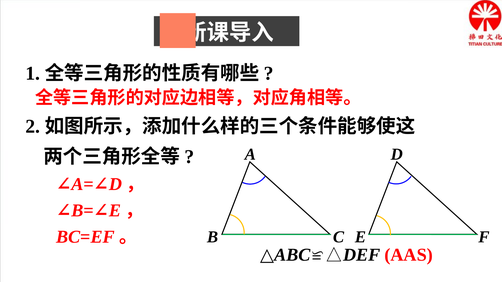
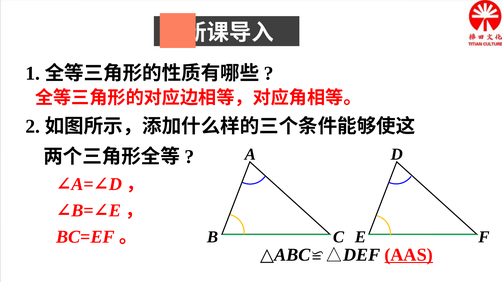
AAS underline: none -> present (409, 255)
